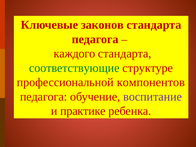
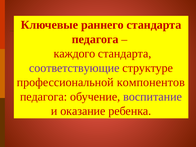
законов: законов -> раннего (102, 25)
соответствующие colour: green -> purple (74, 68)
практике: практике -> оказание (83, 111)
